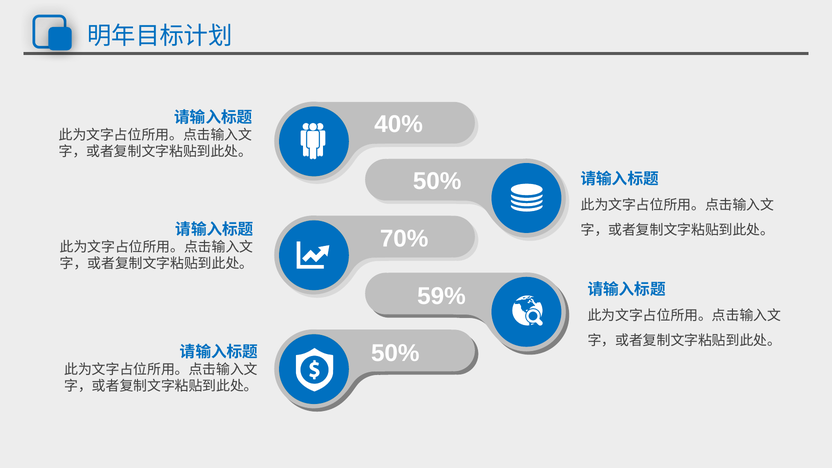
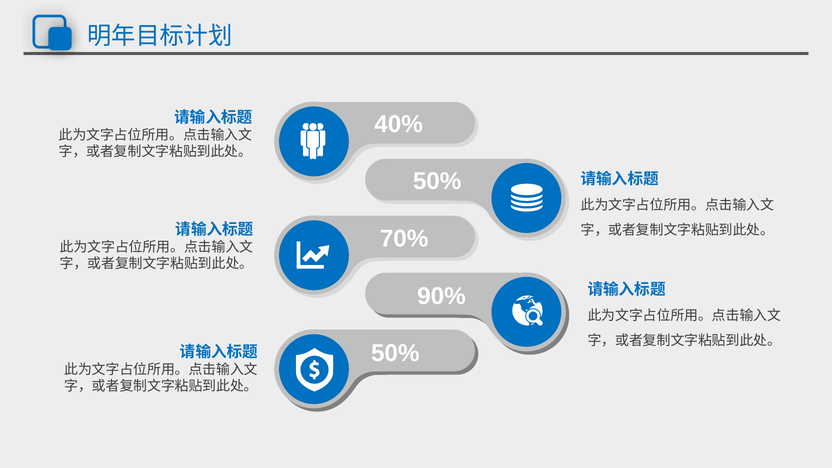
59%: 59% -> 90% (441, 296)
